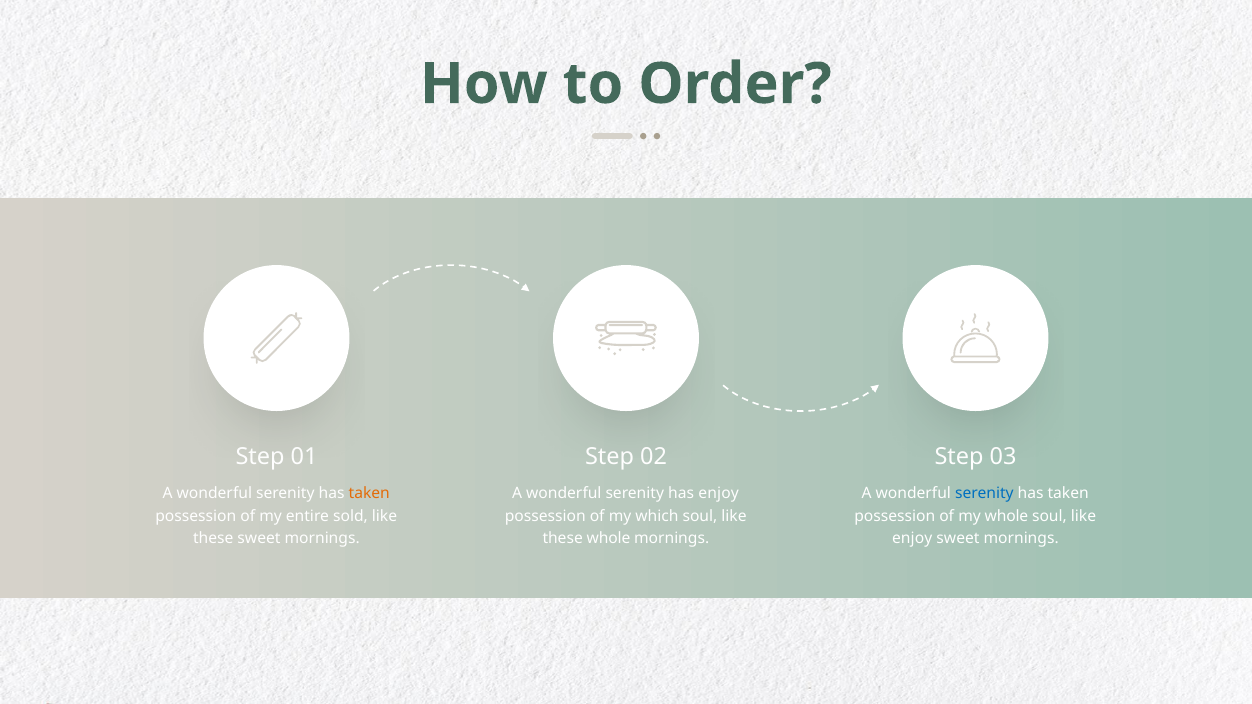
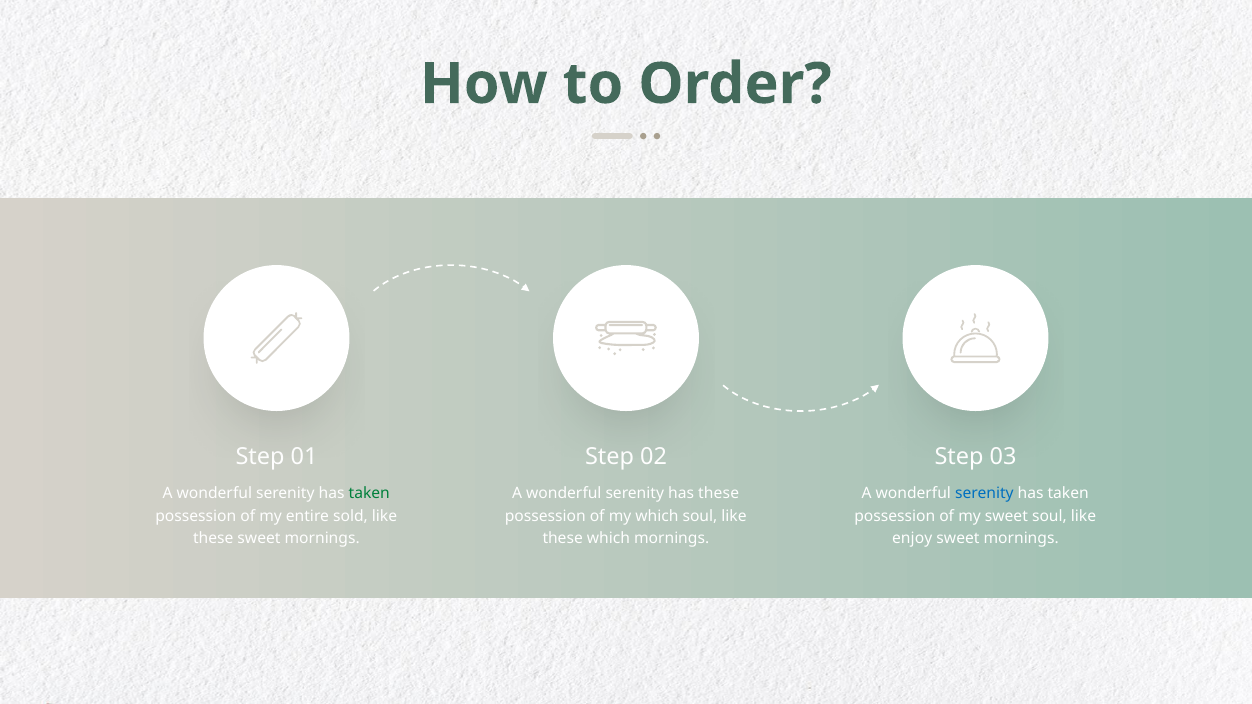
taken colour: orange -> green (369, 494)
has enjoy: enjoy -> these (719, 494)
my whole: whole -> sweet (1006, 516)
these whole: whole -> which (608, 539)
